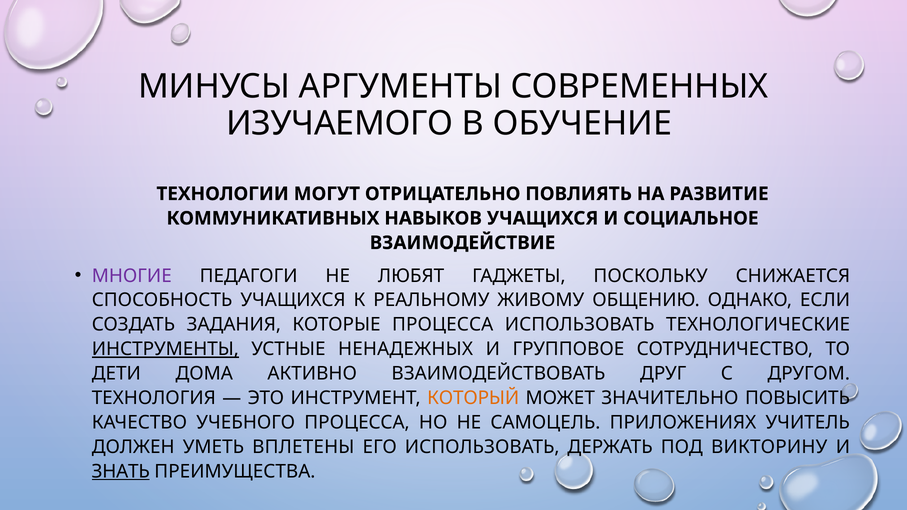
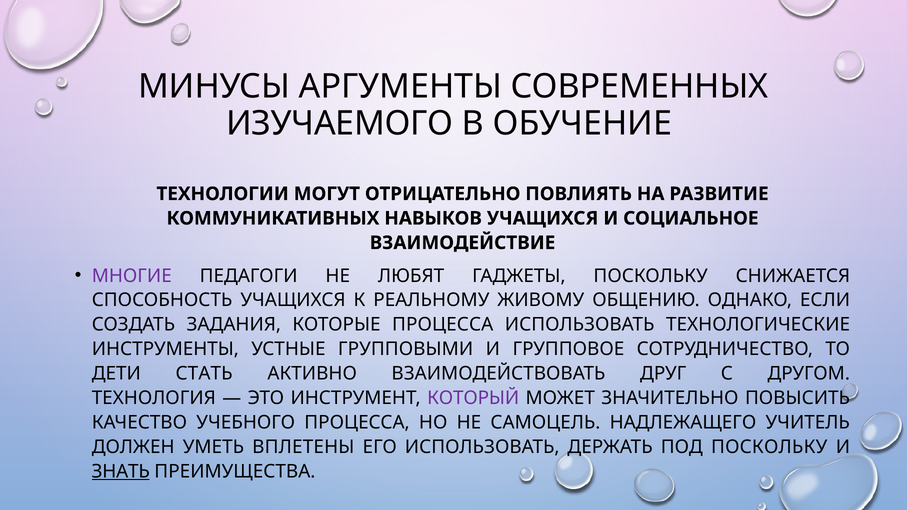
ИНСТРУМЕНТЫ underline: present -> none (165, 349)
НЕНАДЕЖНЫХ: НЕНАДЕЖНЫХ -> ГРУППОВЫМИ (406, 349)
ДОМА: ДОМА -> СТАТЬ (204, 374)
КОТОРЫЙ colour: orange -> purple (473, 398)
ПРИЛОЖЕНИЯХ: ПРИЛОЖЕНИЯХ -> НАДЛЕЖАЩЕГО (683, 423)
ПОД ВИКТОРИНУ: ВИКТОРИНУ -> ПОСКОЛЬКУ (769, 447)
